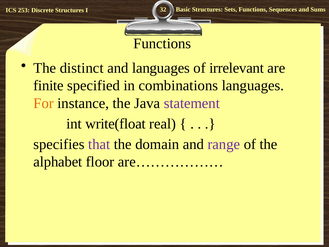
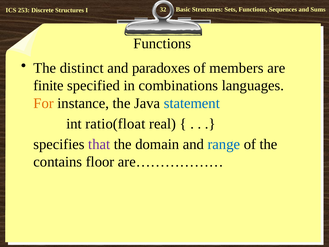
and languages: languages -> paradoxes (161, 68)
irrelevant: irrelevant -> members (236, 68)
statement colour: purple -> blue (192, 103)
write(float: write(float -> ratio(float (115, 124)
range colour: purple -> blue (224, 144)
alphabet: alphabet -> contains (58, 162)
